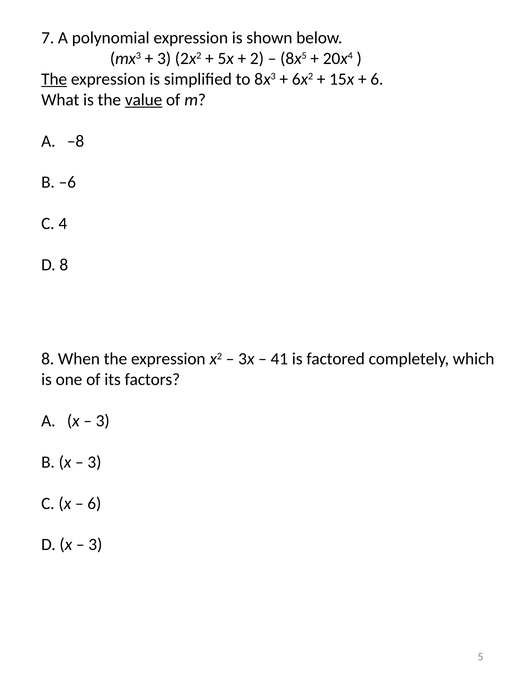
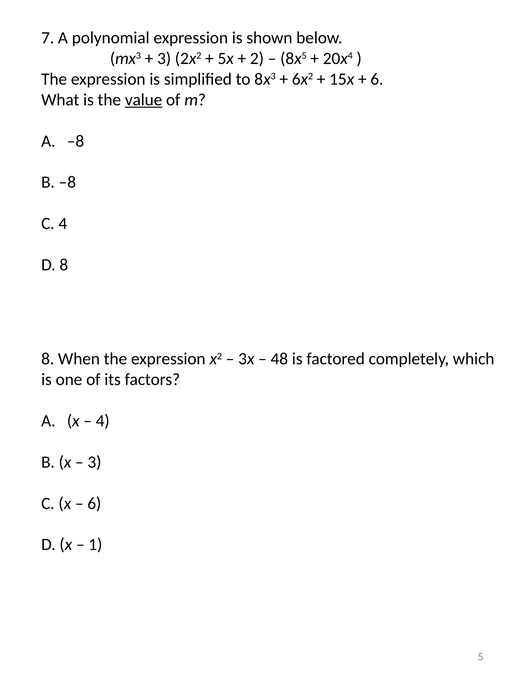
The underline: present -> none (54, 79)
B –6: –6 -> –8 (67, 182)
41: 41 -> 48 (279, 359)
3: 3 -> 4 (103, 421)
3: 3 -> 1 (95, 545)
